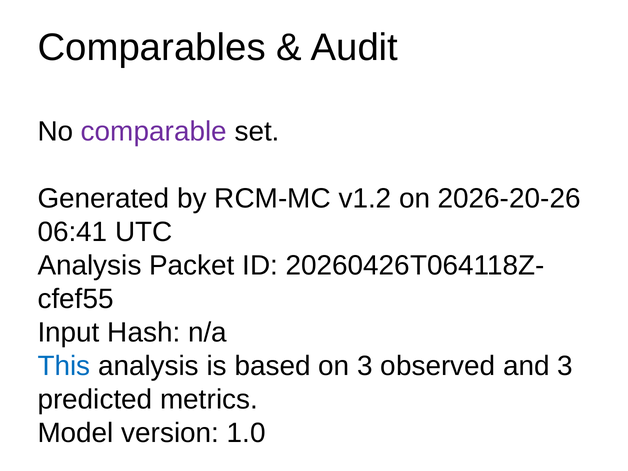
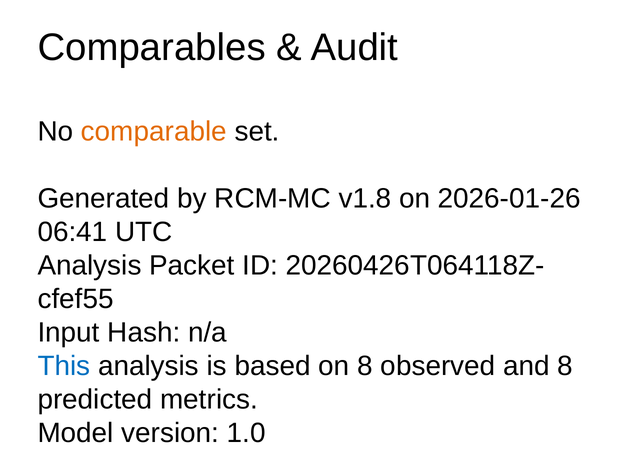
comparable colour: purple -> orange (154, 132)
v1.2: v1.2 -> v1.8 (365, 199)
2026-20-26: 2026-20-26 -> 2026-01-26 (509, 199)
on 3: 3 -> 8 (365, 366)
and 3: 3 -> 8 (565, 366)
